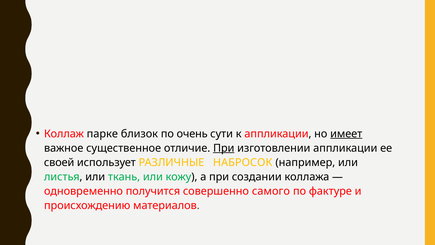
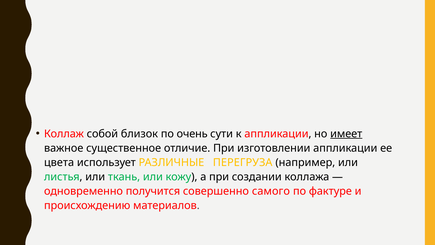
парке: парке -> собой (102, 134)
При underline: present -> none (224, 148)
своей: своей -> цвета (59, 162)
НАБРОСОК: НАБРОСОК -> ПЕРЕГРУЗА (243, 162)
